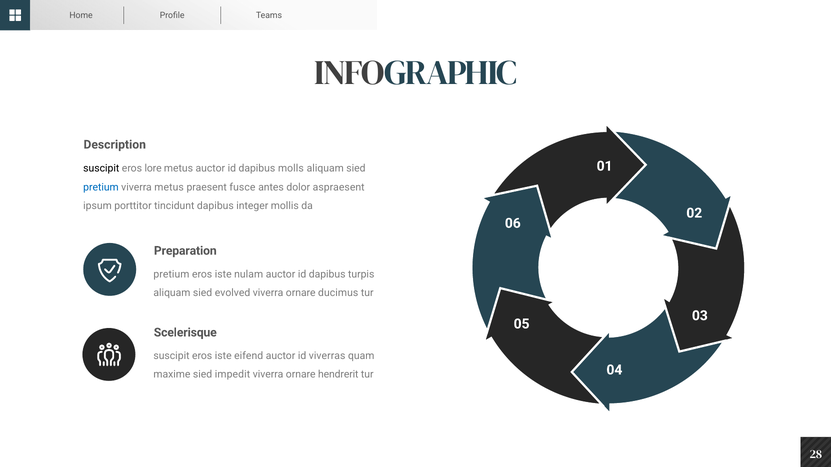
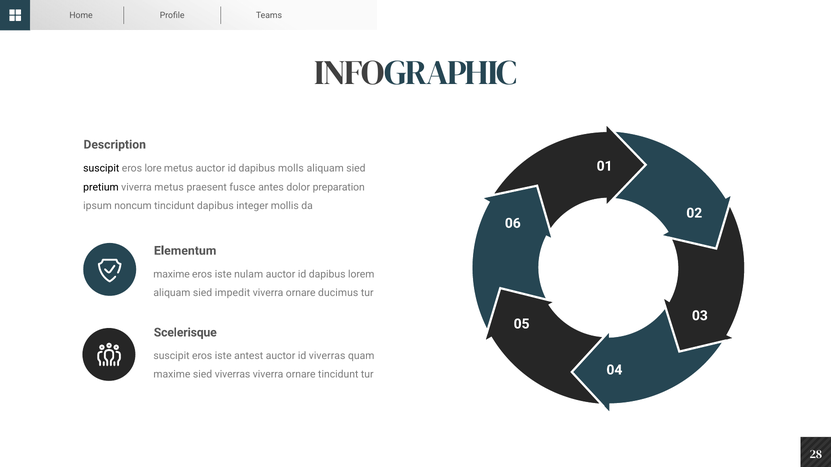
pretium colour: blue -> black (101, 187)
aspraesent: aspraesent -> preparation (339, 187)
porttitor: porttitor -> noncum (133, 206)
Preparation: Preparation -> Elementum (185, 251)
pretium: pretium -> maxime (172, 274)
turpis: turpis -> lorem (361, 274)
evolved: evolved -> impedit (232, 293)
eifend: eifend -> antest (249, 356)
sied impedit: impedit -> viverras (233, 375)
ornare hendrerit: hendrerit -> tincidunt (338, 375)
